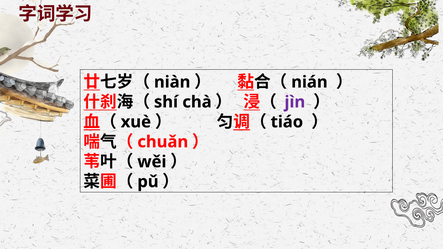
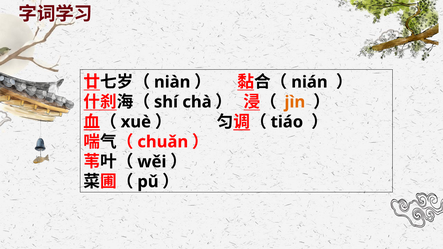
jìn colour: purple -> orange (295, 102)
